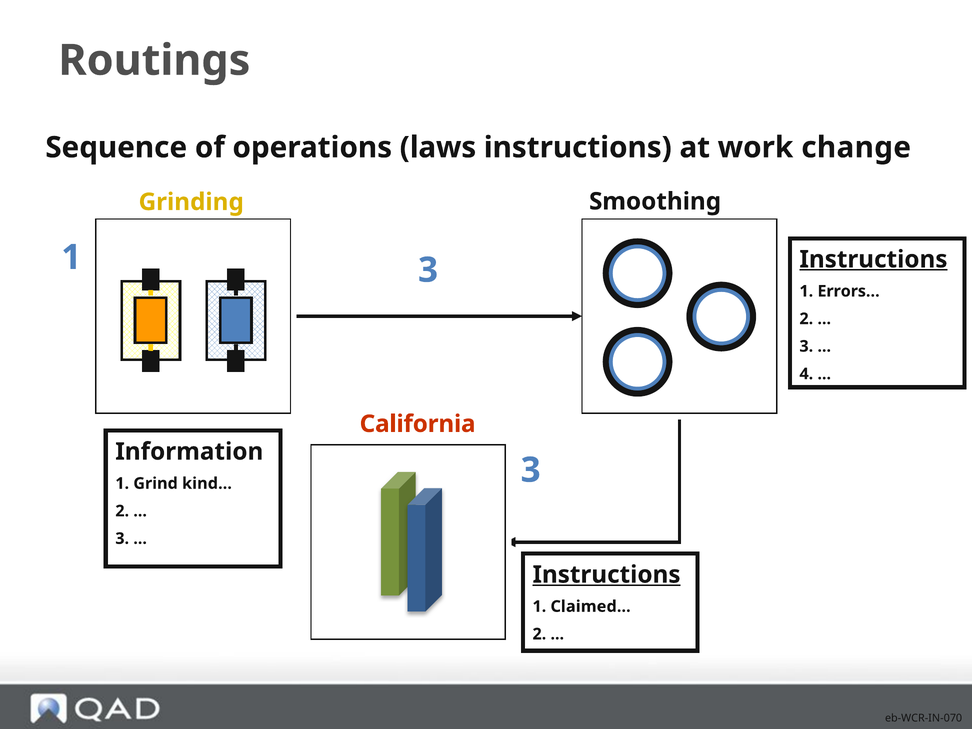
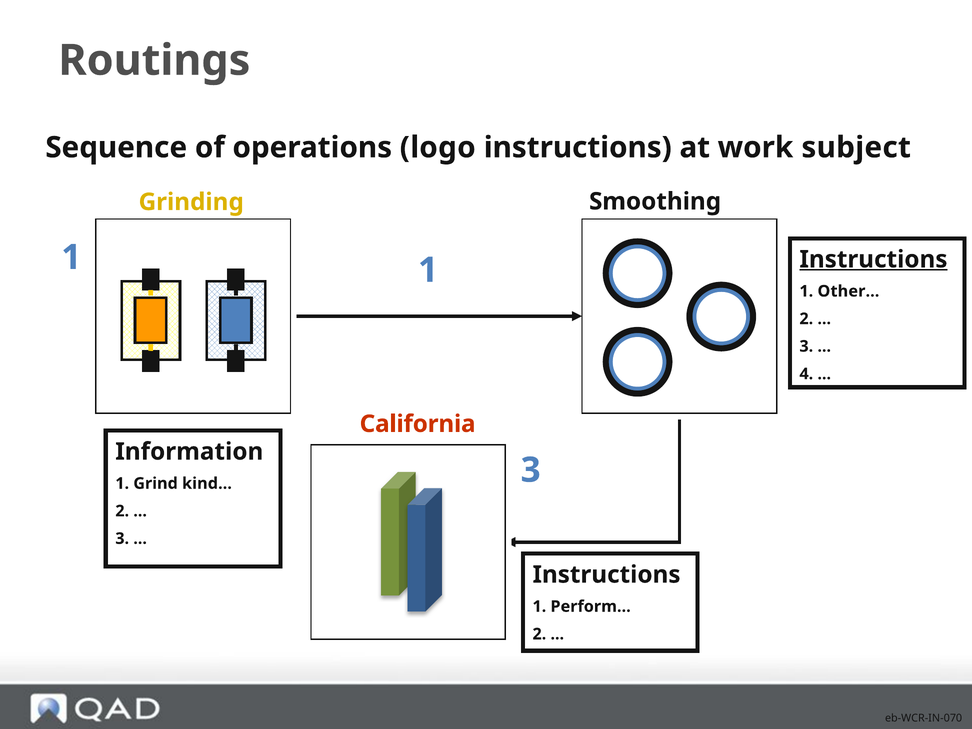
laws: laws -> logo (438, 148)
change: change -> subject (856, 148)
1 3: 3 -> 1 (428, 270)
Errors…: Errors… -> Other… (848, 291)
Instructions underline: present -> none (607, 575)
Claimed…: Claimed… -> Perform… (591, 606)
